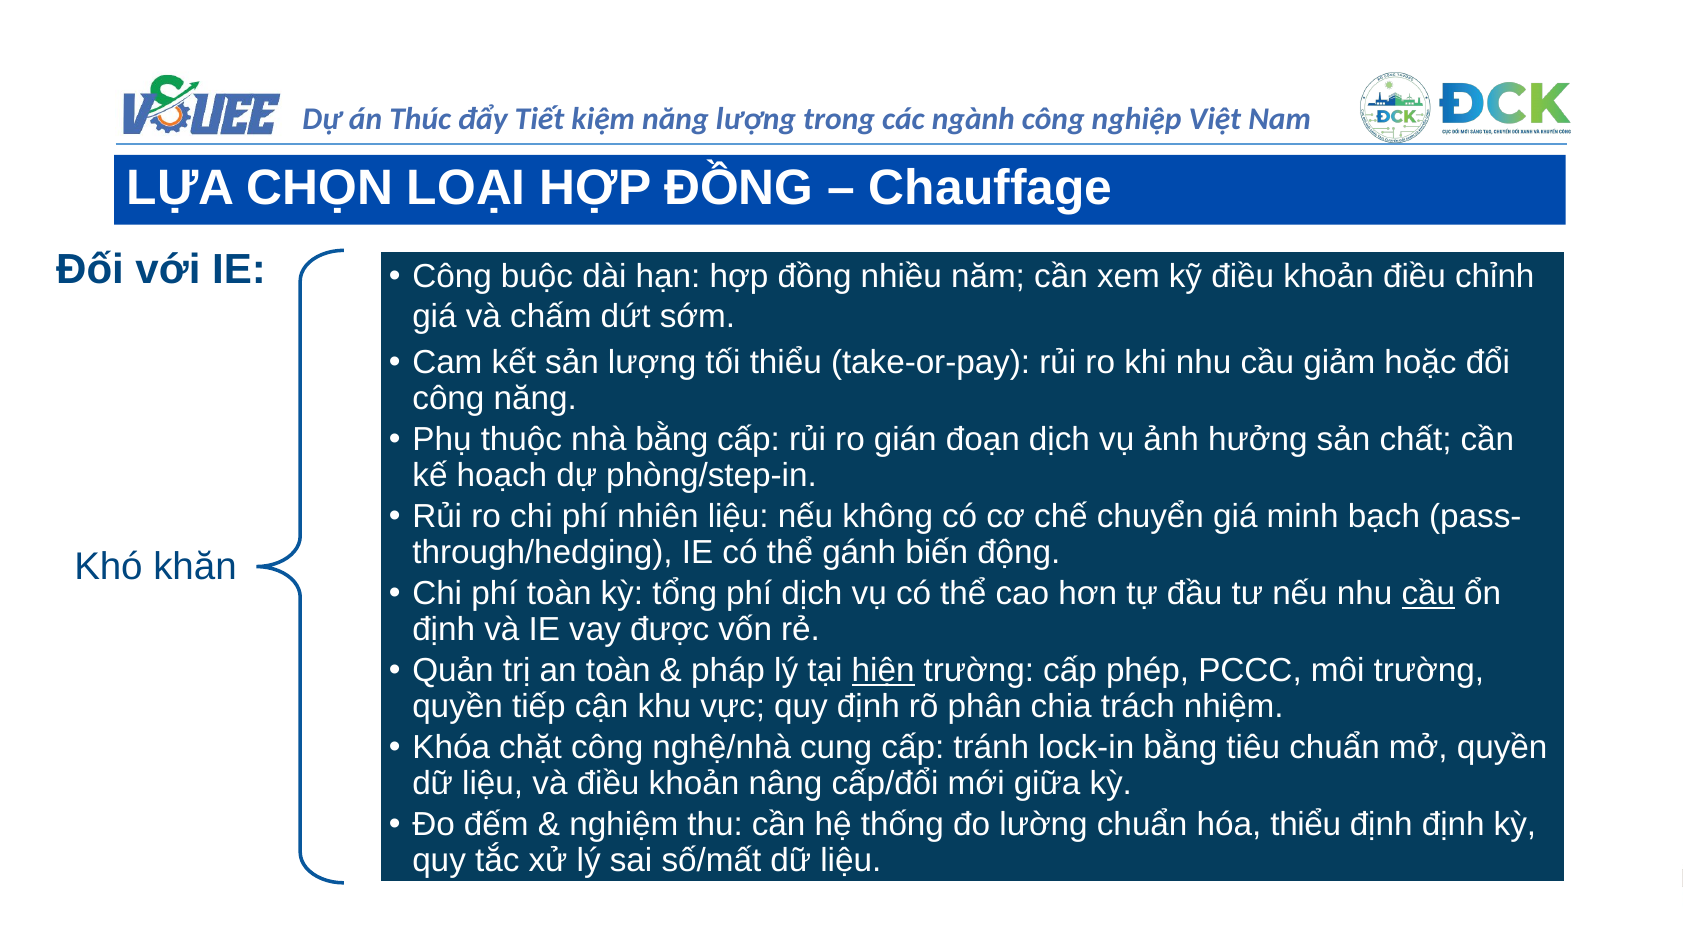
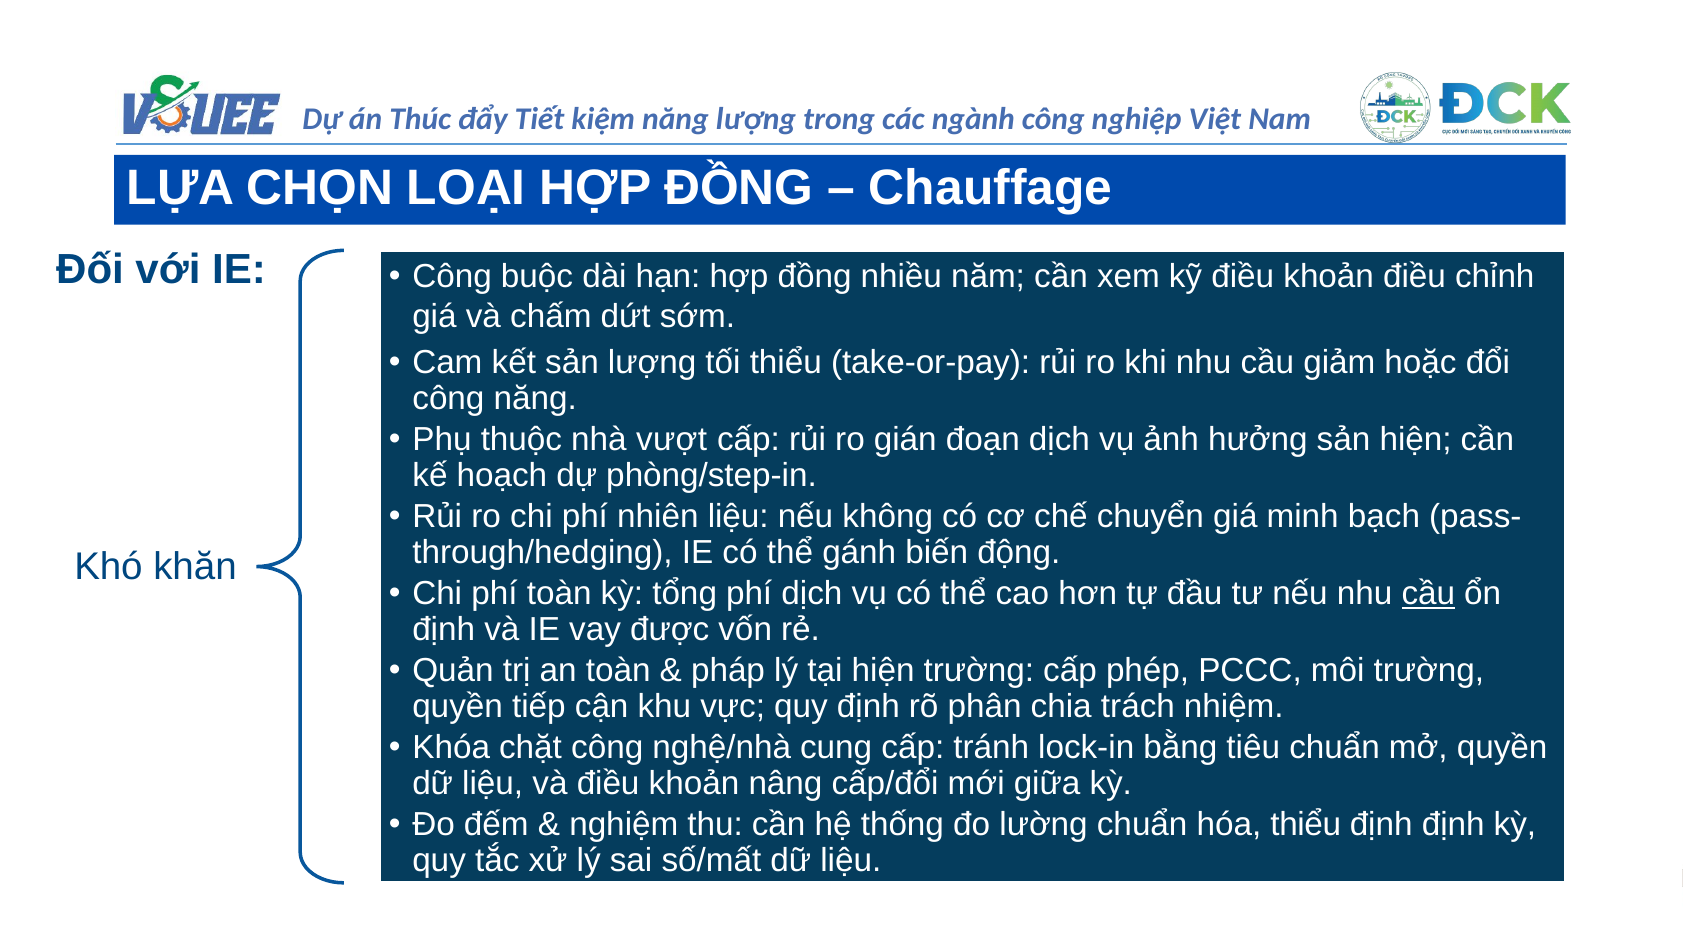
nhà bằng: bằng -> vượt (672, 440)
sản chất: chất -> hiện (1416, 440)
hiện underline: present -> none (883, 671)
